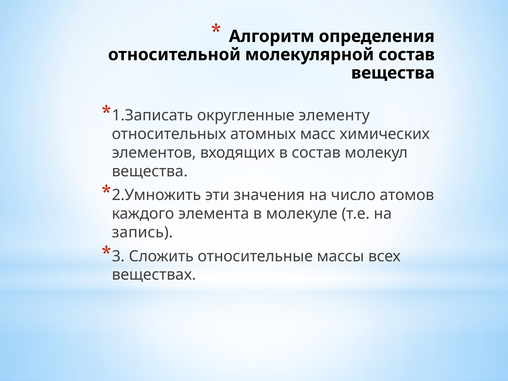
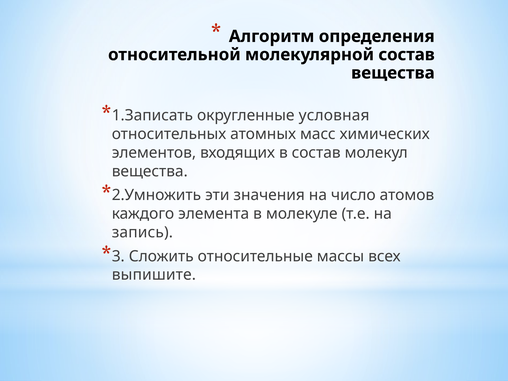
элементу: элементу -> условная (334, 115)
веществах: веществах -> выпишите (154, 275)
